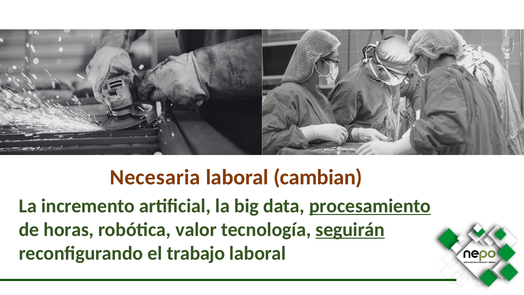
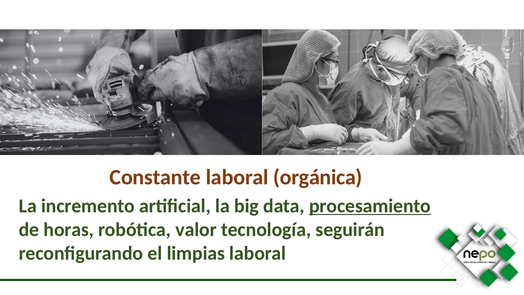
Necesaria: Necesaria -> Constante (155, 177)
cambian: cambian -> orgánica (318, 177)
seguirán underline: present -> none (350, 229)
trabajo: trabajo -> limpias (196, 253)
